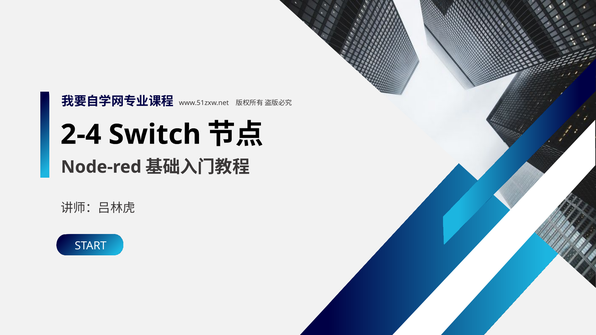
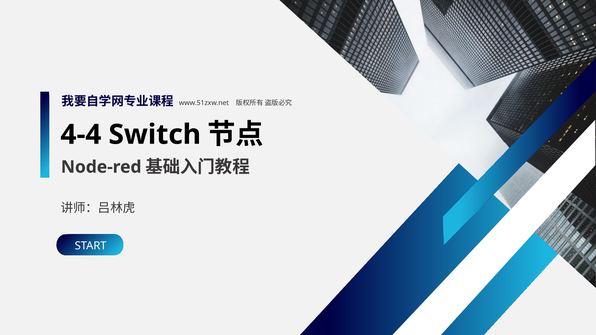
2-4: 2-4 -> 4-4 (81, 135)
